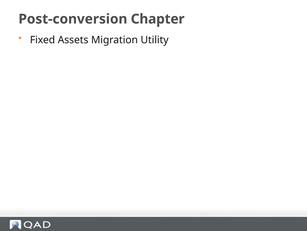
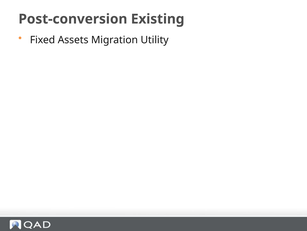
Chapter: Chapter -> Existing (158, 19)
